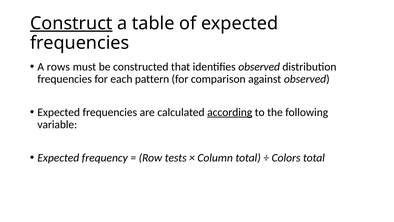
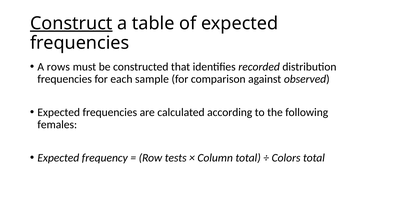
identifies observed: observed -> recorded (259, 67)
pattern: pattern -> sample (152, 79)
according underline: present -> none (230, 112)
variable: variable -> females (57, 124)
